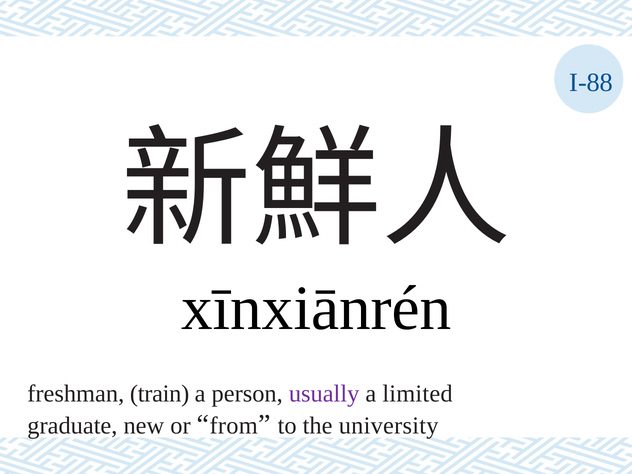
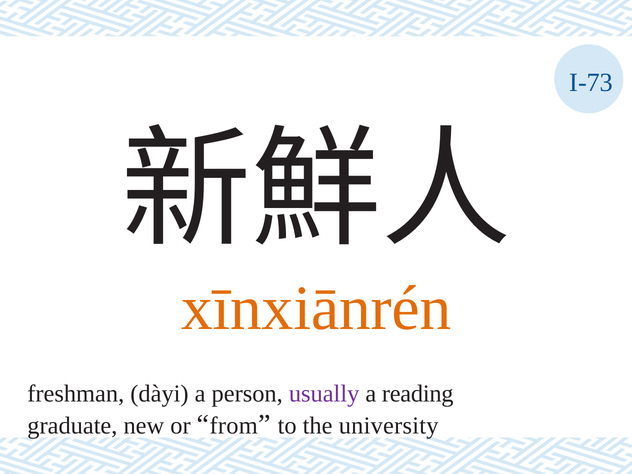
I-88: I-88 -> I-73 (591, 83)
xīnxiānrén colour: black -> orange (316, 308)
train: train -> dàyi (159, 394)
limited: limited -> reading (418, 394)
